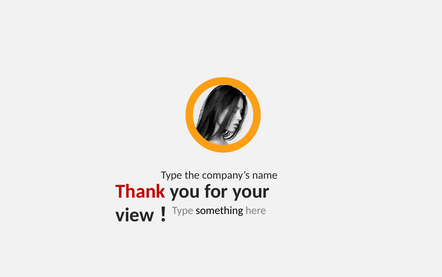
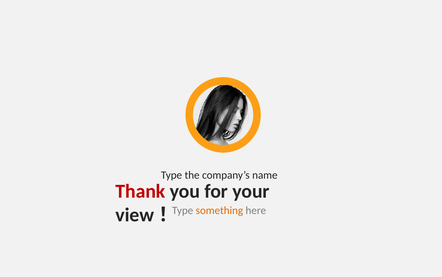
something colour: black -> orange (219, 210)
